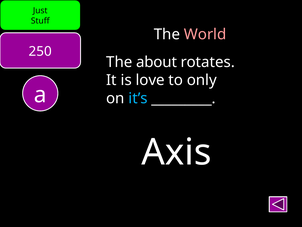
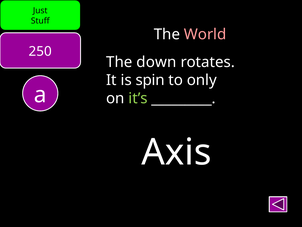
about: about -> down (156, 62)
love: love -> spin (150, 80)
it’s colour: light blue -> light green (138, 98)
